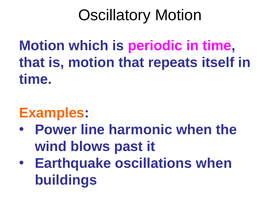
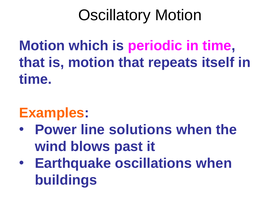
harmonic: harmonic -> solutions (140, 130)
